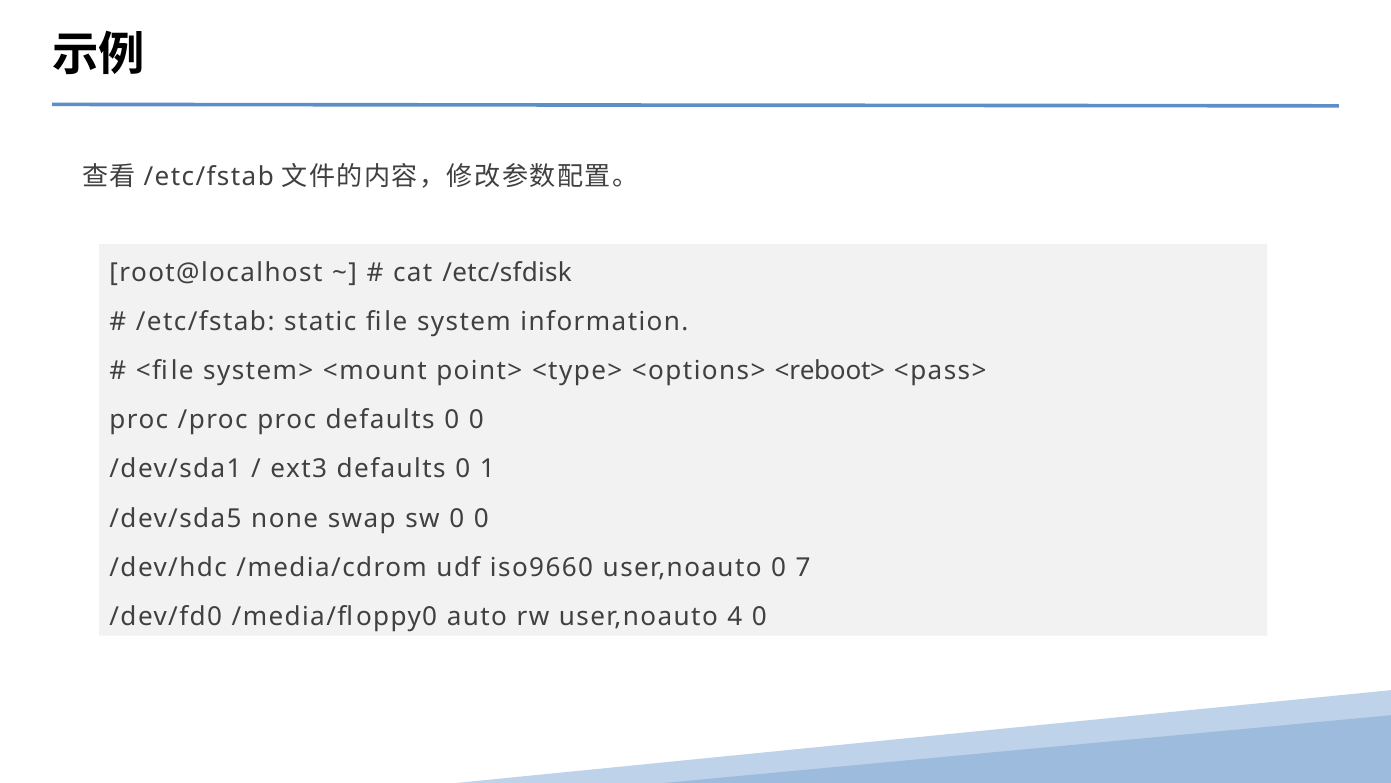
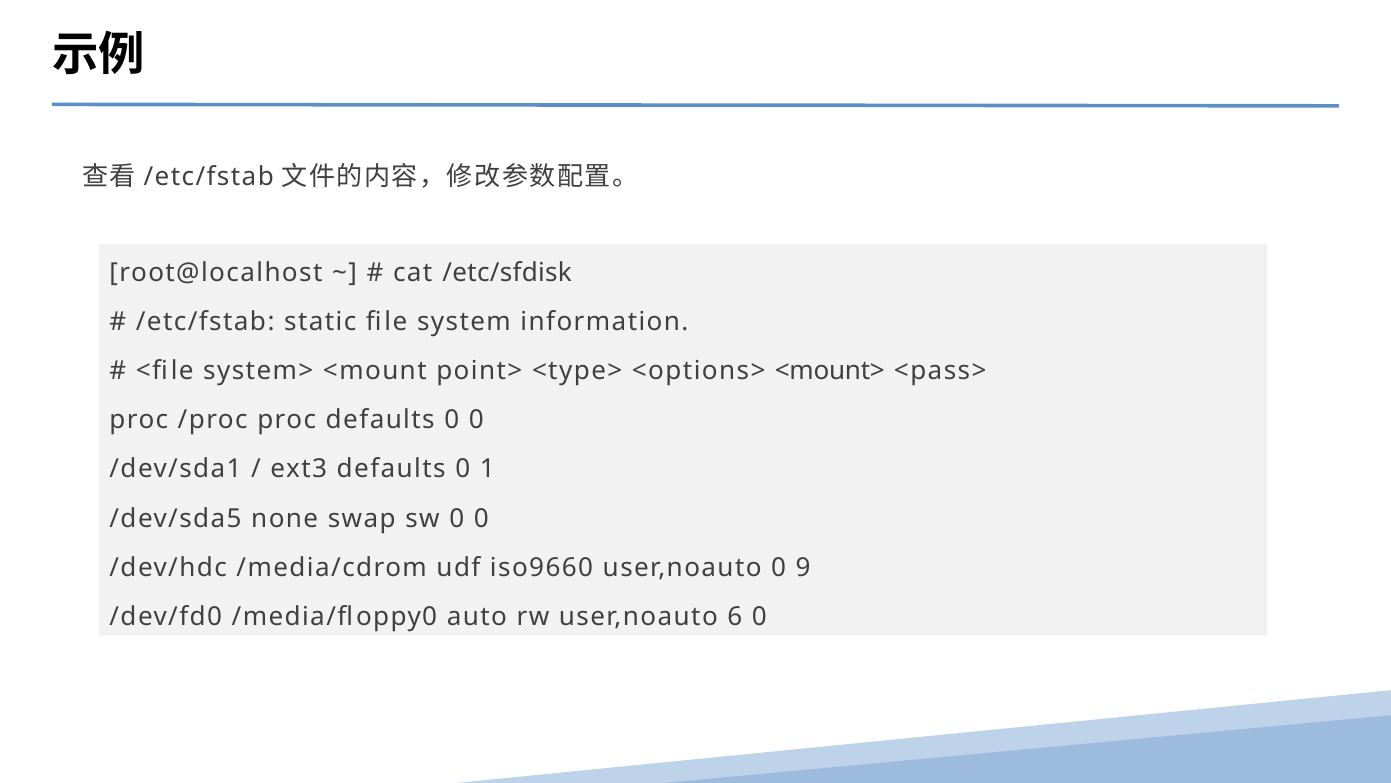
<reboot>: <reboot> -> <mount> (830, 371)
7: 7 -> 9 (803, 567)
4: 4 -> 6 (735, 616)
